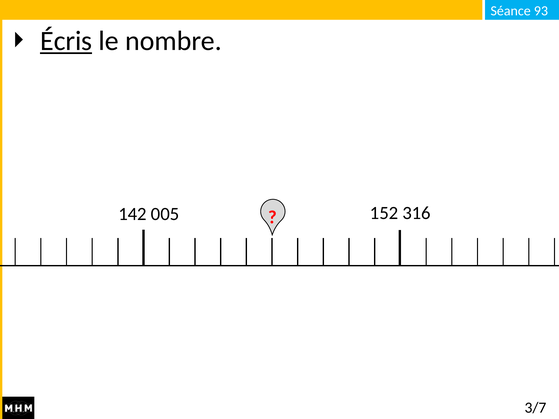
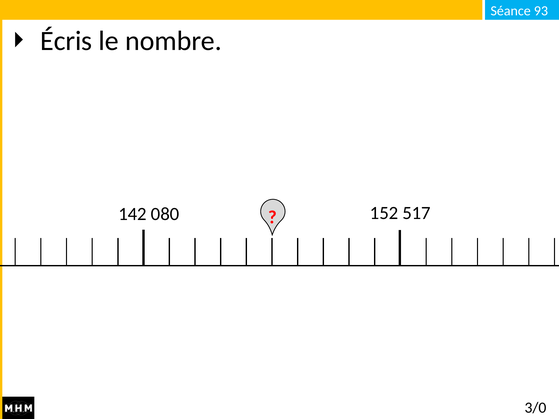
Écris underline: present -> none (66, 41)
005: 005 -> 080 (165, 214)
316: 316 -> 517 (417, 213)
3/7: 3/7 -> 3/0 (535, 408)
